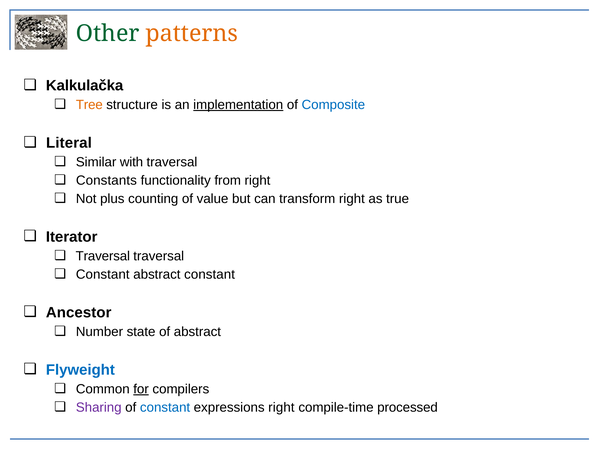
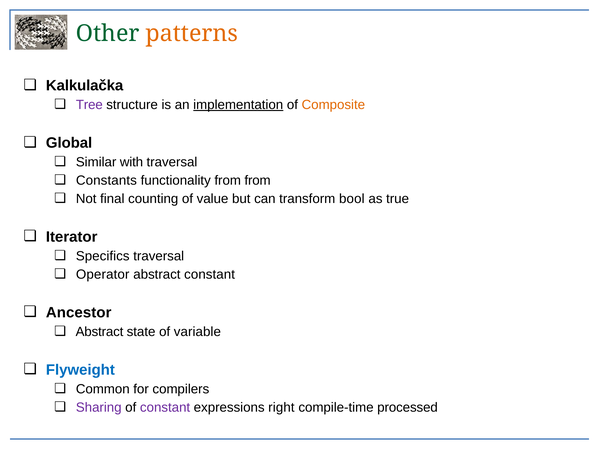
Tree colour: orange -> purple (89, 105)
Composite colour: blue -> orange (333, 105)
Literal: Literal -> Global (69, 143)
from right: right -> from (258, 181)
plus: plus -> final (112, 199)
transform right: right -> bool (352, 199)
Traversal: Traversal -> Specifics (103, 256)
Constant: Constant -> Operator (103, 275)
Number: Number -> Abstract (100, 332)
of abstract: abstract -> variable (197, 332)
for underline: present -> none (141, 389)
constant colour: blue -> purple (165, 408)
